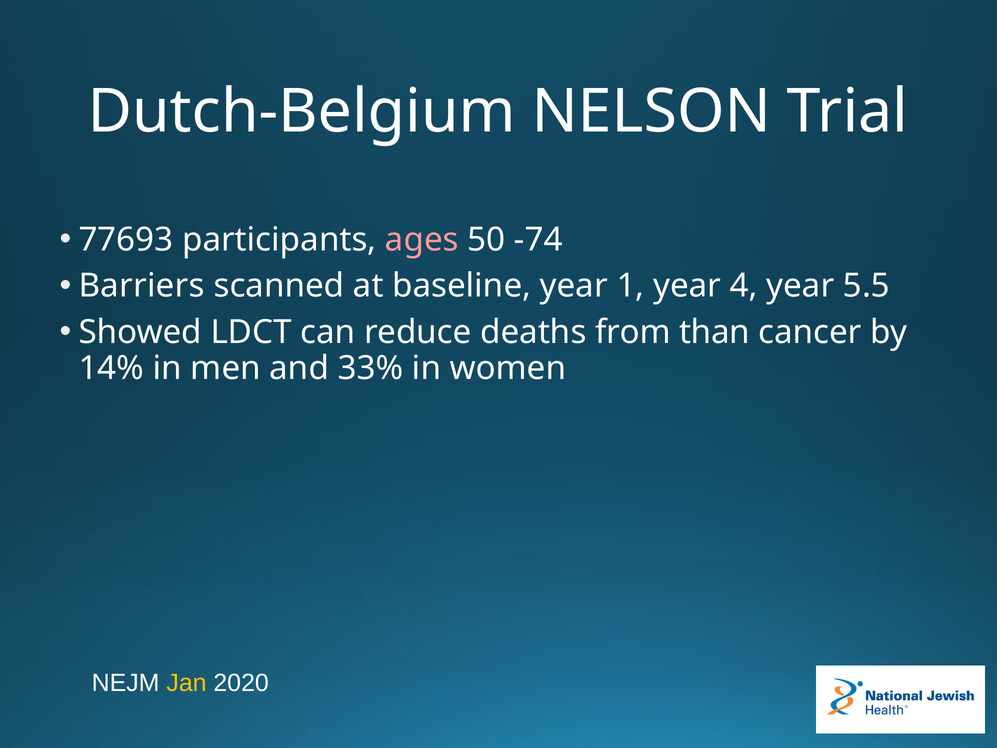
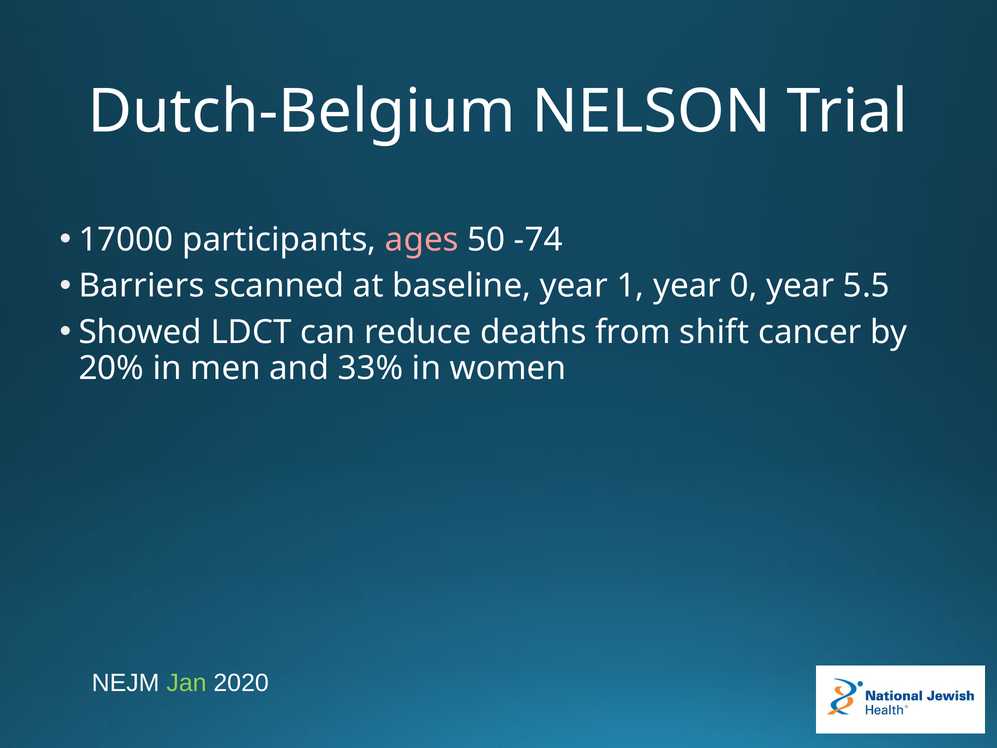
77693: 77693 -> 17000 (126, 240)
4: 4 -> 0 (744, 286)
than: than -> shift (714, 332)
14%: 14% -> 20% (111, 368)
Jan colour: yellow -> light green (187, 683)
